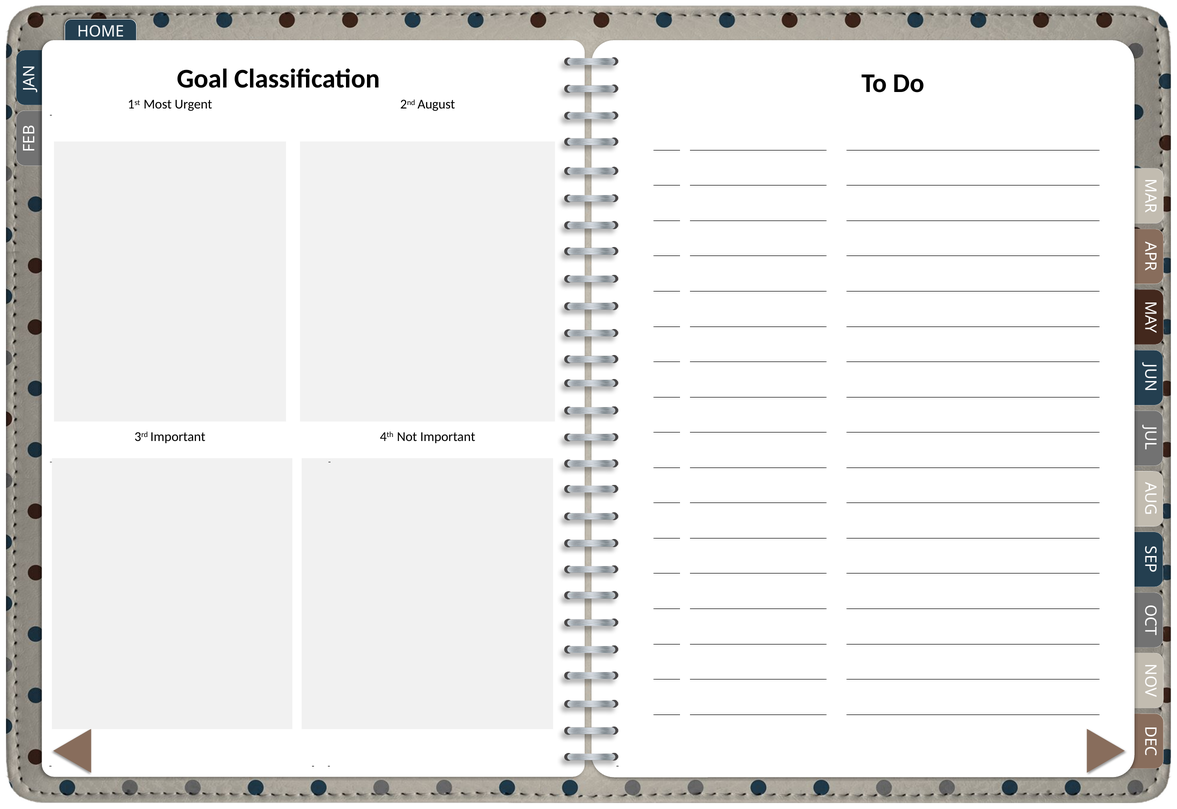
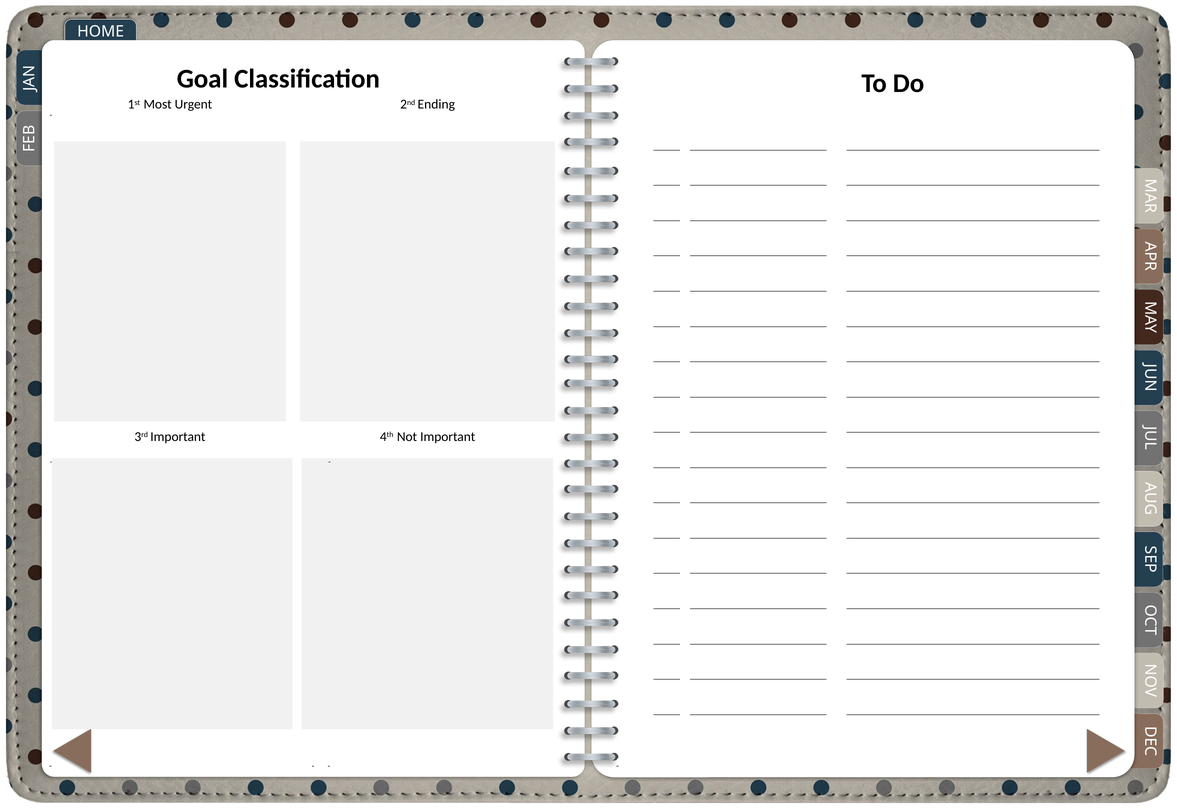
August: August -> Ending (436, 104)
